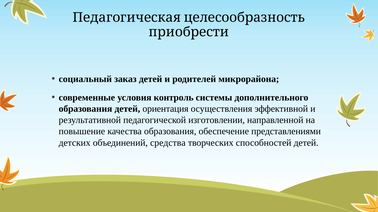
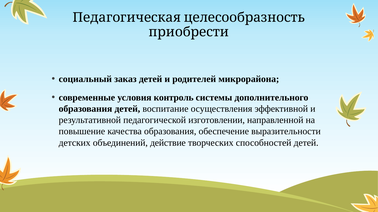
ориентация: ориентация -> воспитание (166, 109)
представлениями: представлениями -> выразительности (286, 132)
средства: средства -> действие (168, 143)
